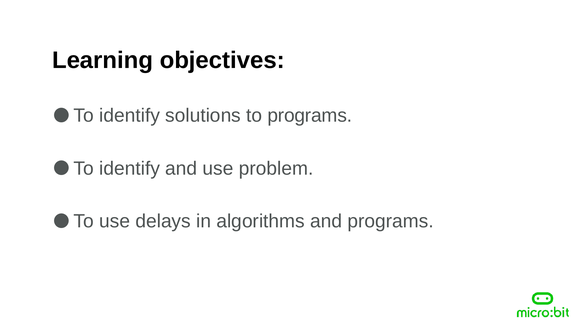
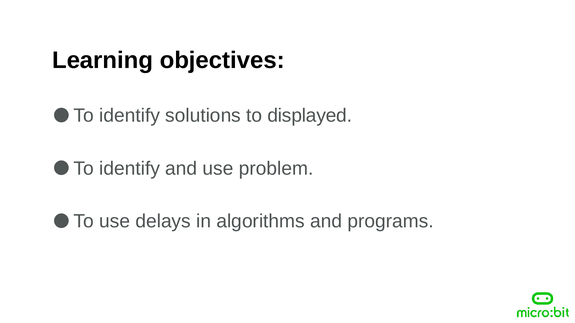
to programs: programs -> displayed (310, 116)
